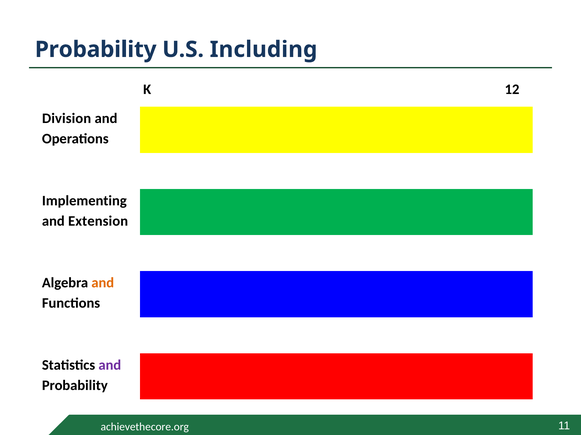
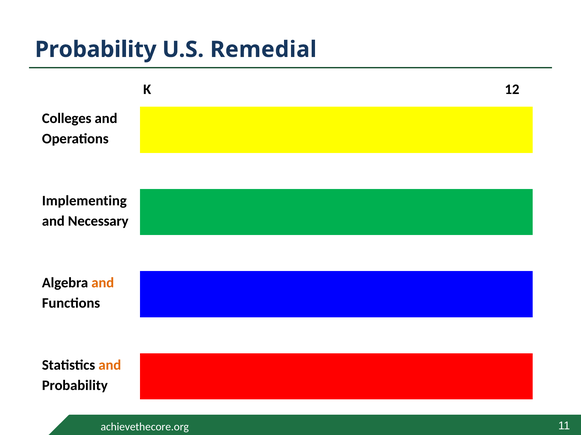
Including: Including -> Remedial (263, 50)
Division: Division -> Colleges (67, 119)
Extension: Extension -> Necessary (98, 221)
and colour: purple -> orange (110, 366)
